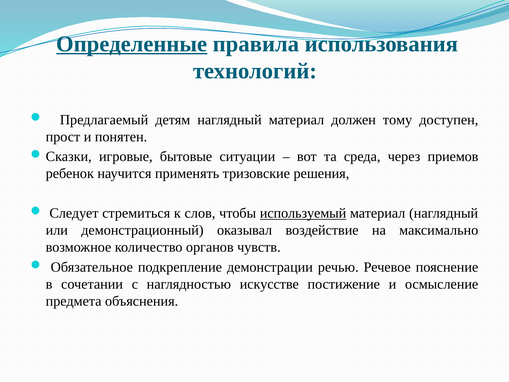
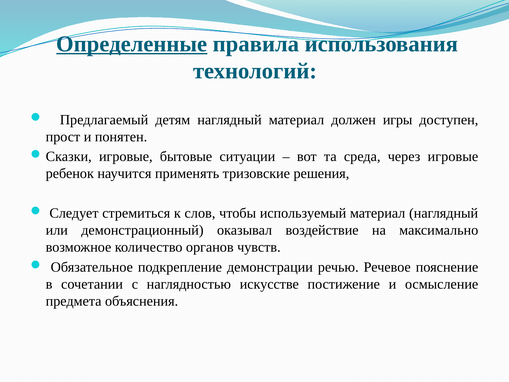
тому: тому -> игры (398, 120)
через приемов: приемов -> игровые (453, 157)
используемый underline: present -> none (303, 213)
